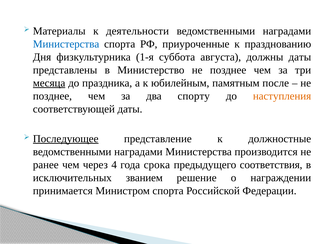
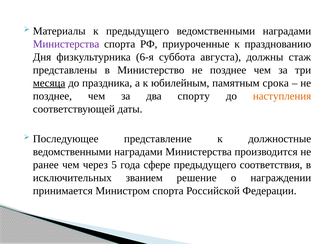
к деятельности: деятельности -> предыдущего (138, 31)
Министерства colour: blue -> purple (66, 44)
1-я: 1-я -> 6-я (145, 57)
должны даты: даты -> стаж (300, 57)
после: после -> срока (276, 83)
Последующее underline: present -> none (66, 139)
4: 4 -> 5 (114, 165)
срока: срока -> сфере (157, 165)
